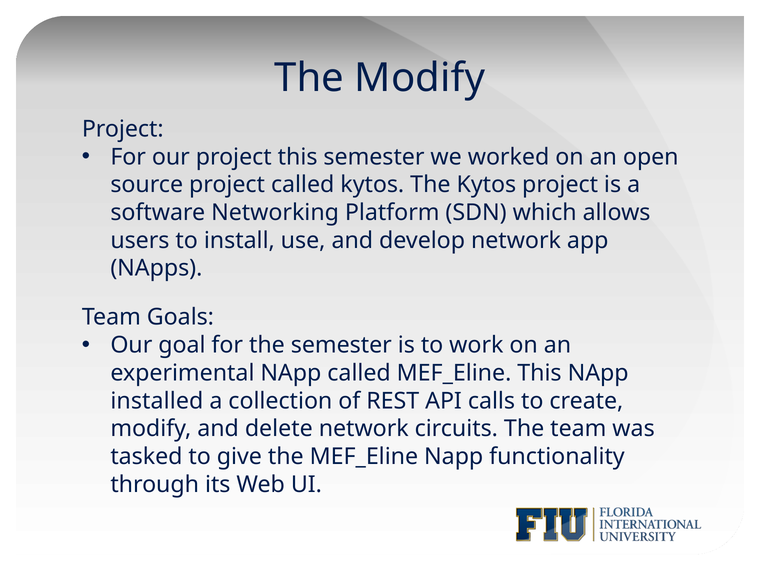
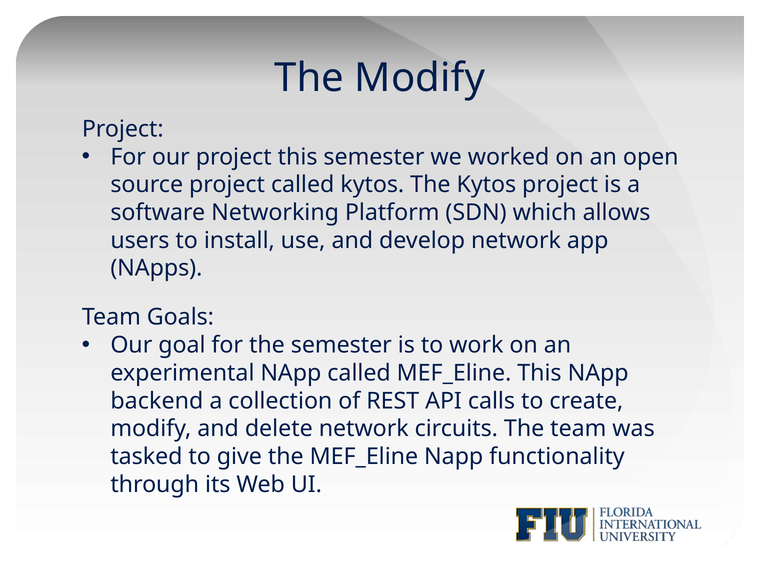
installed: installed -> backend (157, 401)
